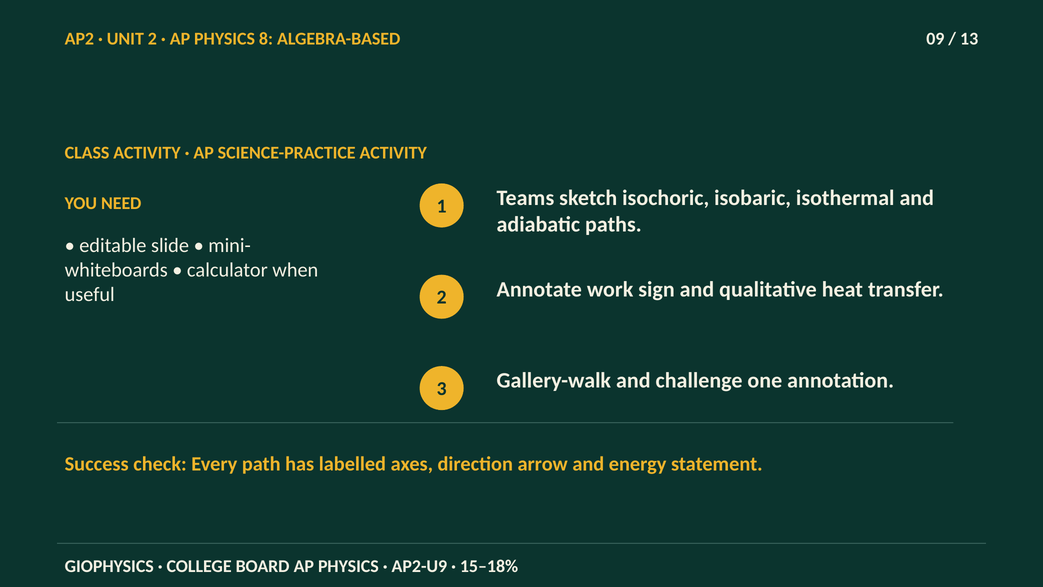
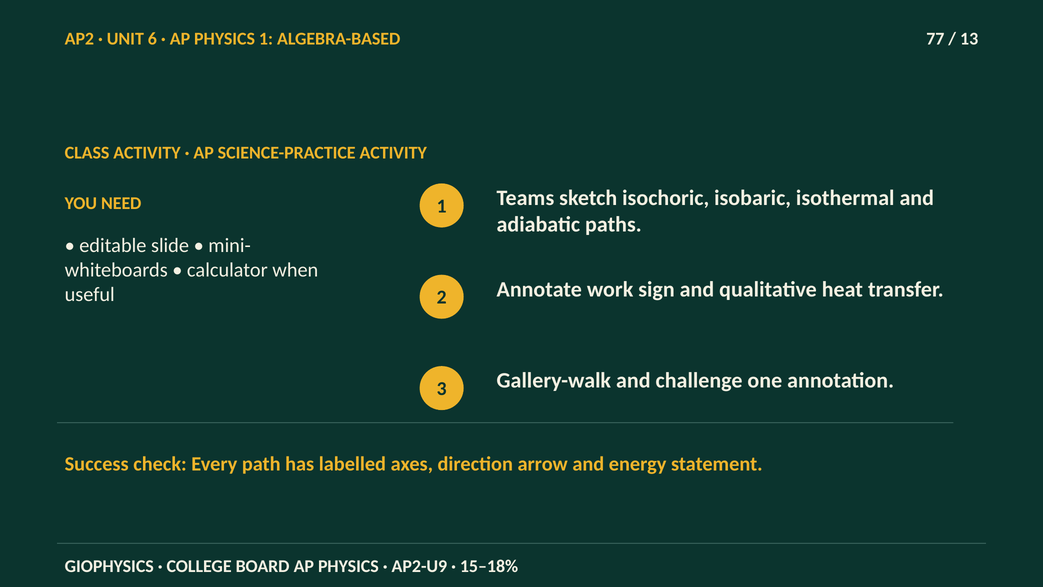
UNIT 2: 2 -> 6 (152, 39)
PHYSICS 8: 8 -> 1 (266, 39)
09: 09 -> 77 (935, 39)
